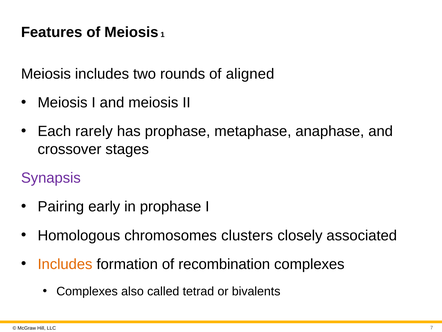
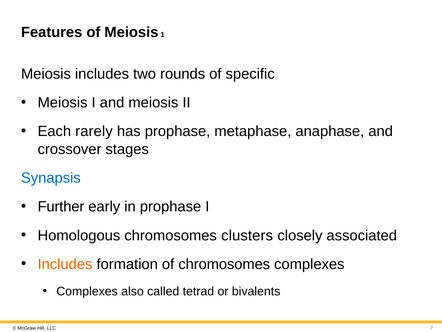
aligned: aligned -> specific (250, 74)
Synapsis colour: purple -> blue (51, 178)
Pairing: Pairing -> Further (61, 206)
of recombination: recombination -> chromosomes (224, 264)
